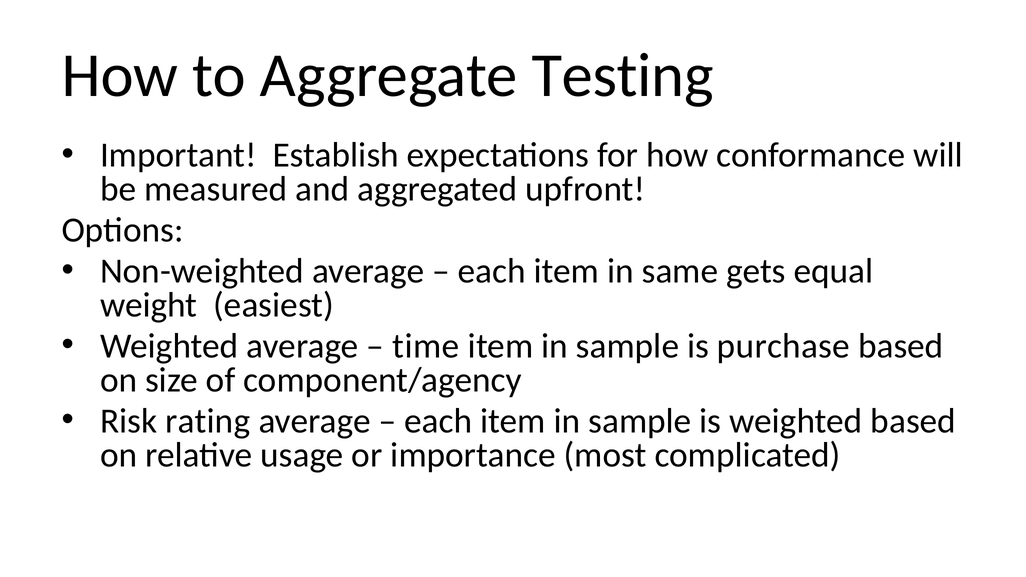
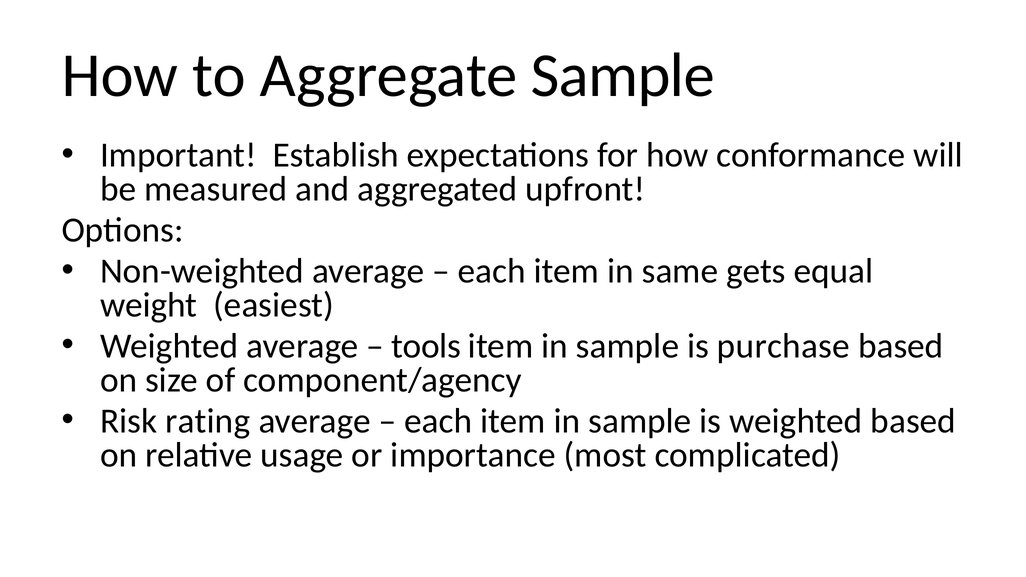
Aggregate Testing: Testing -> Sample (623, 76)
time: time -> tools (426, 346)
